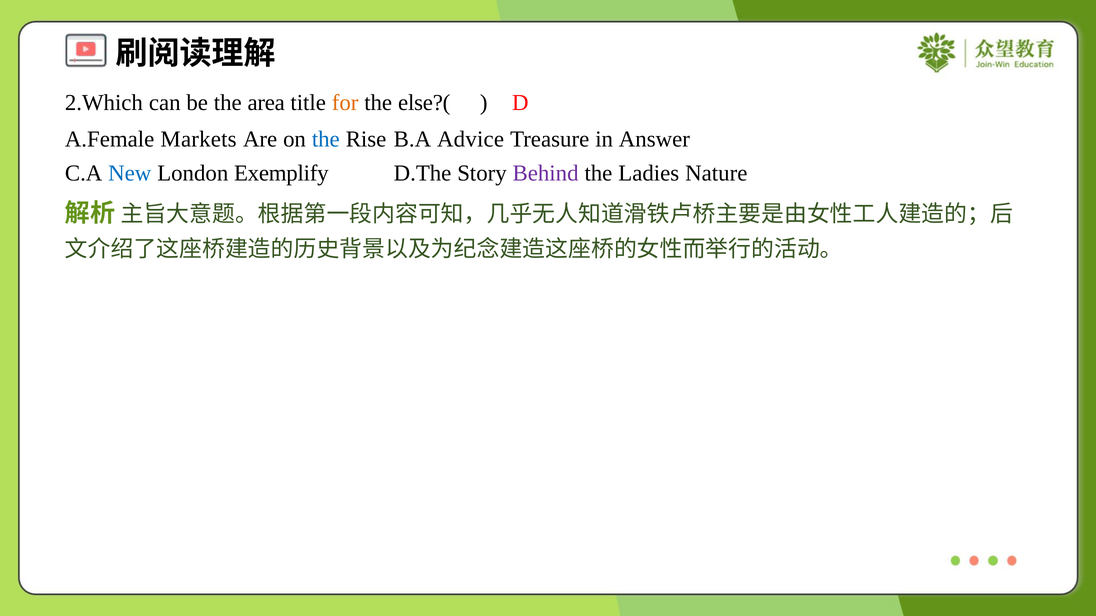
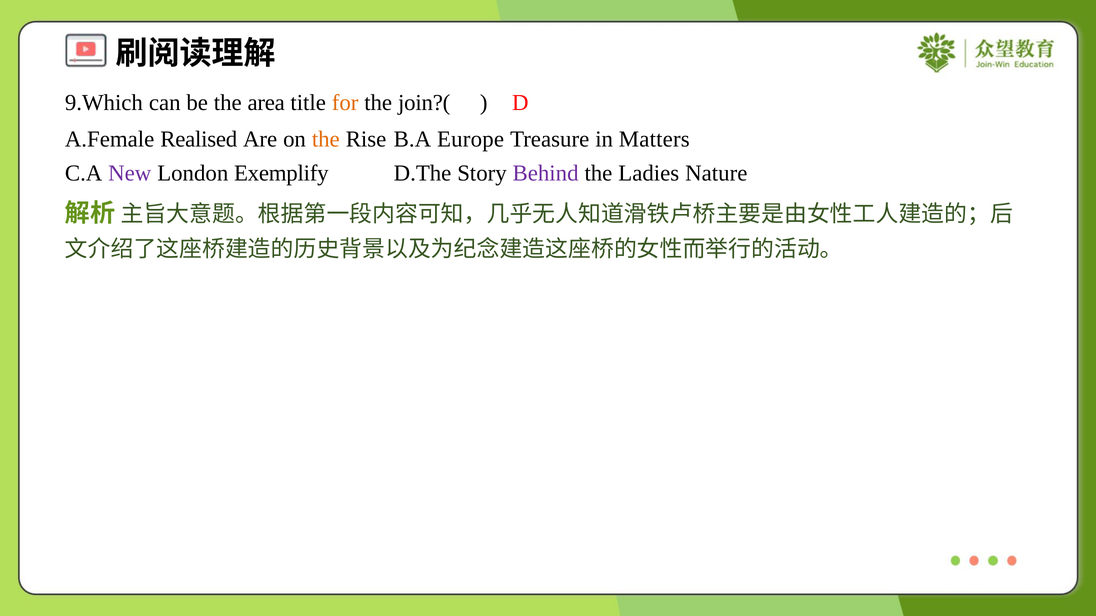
2.Which: 2.Which -> 9.Which (104, 103)
else?(: else?( -> join?( (424, 103)
Markets: Markets -> Realised (199, 139)
the colour: blue -> orange (326, 139)
Advice: Advice -> Europe (471, 139)
Answer: Answer -> Matters (654, 139)
New colour: blue -> purple (130, 174)
